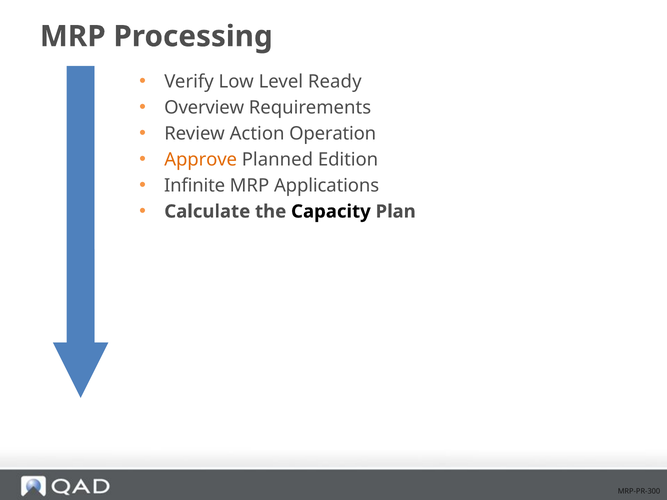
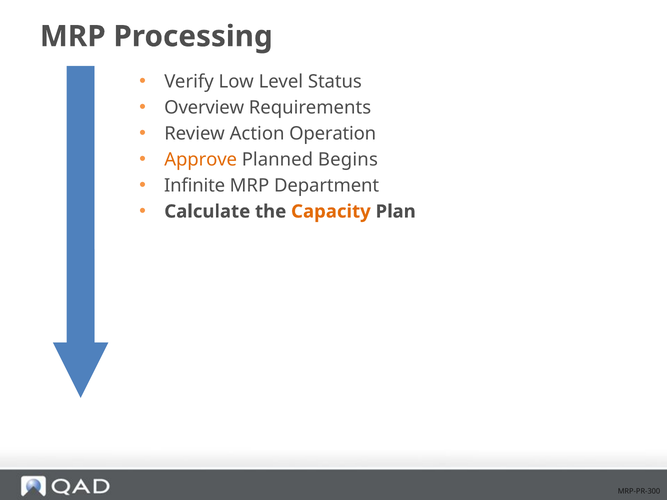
Ready: Ready -> Status (335, 82)
Edition: Edition -> Begins (348, 160)
Applications: Applications -> Department (327, 186)
Capacity colour: black -> orange (331, 212)
